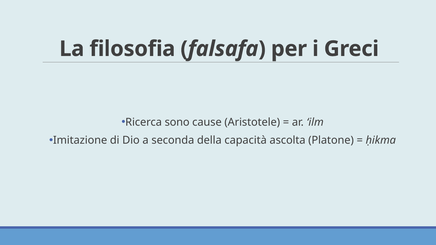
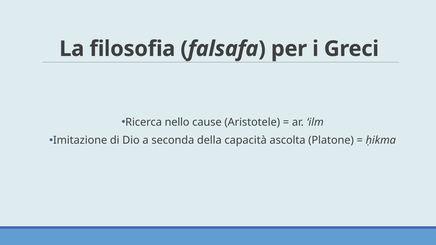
sono: sono -> nello (177, 122)
